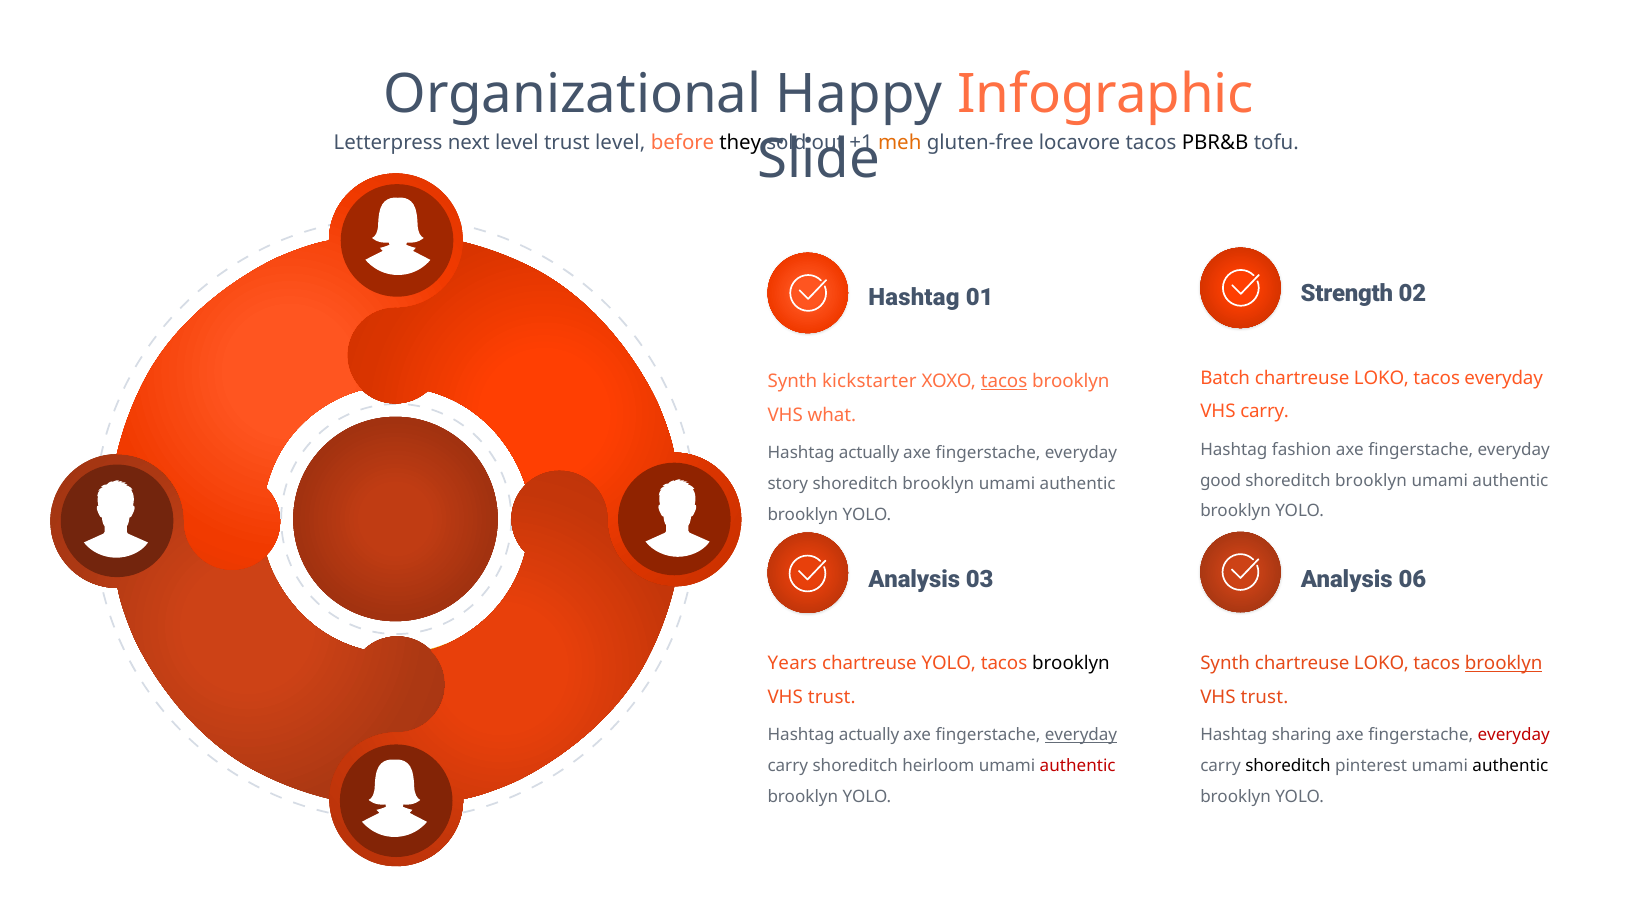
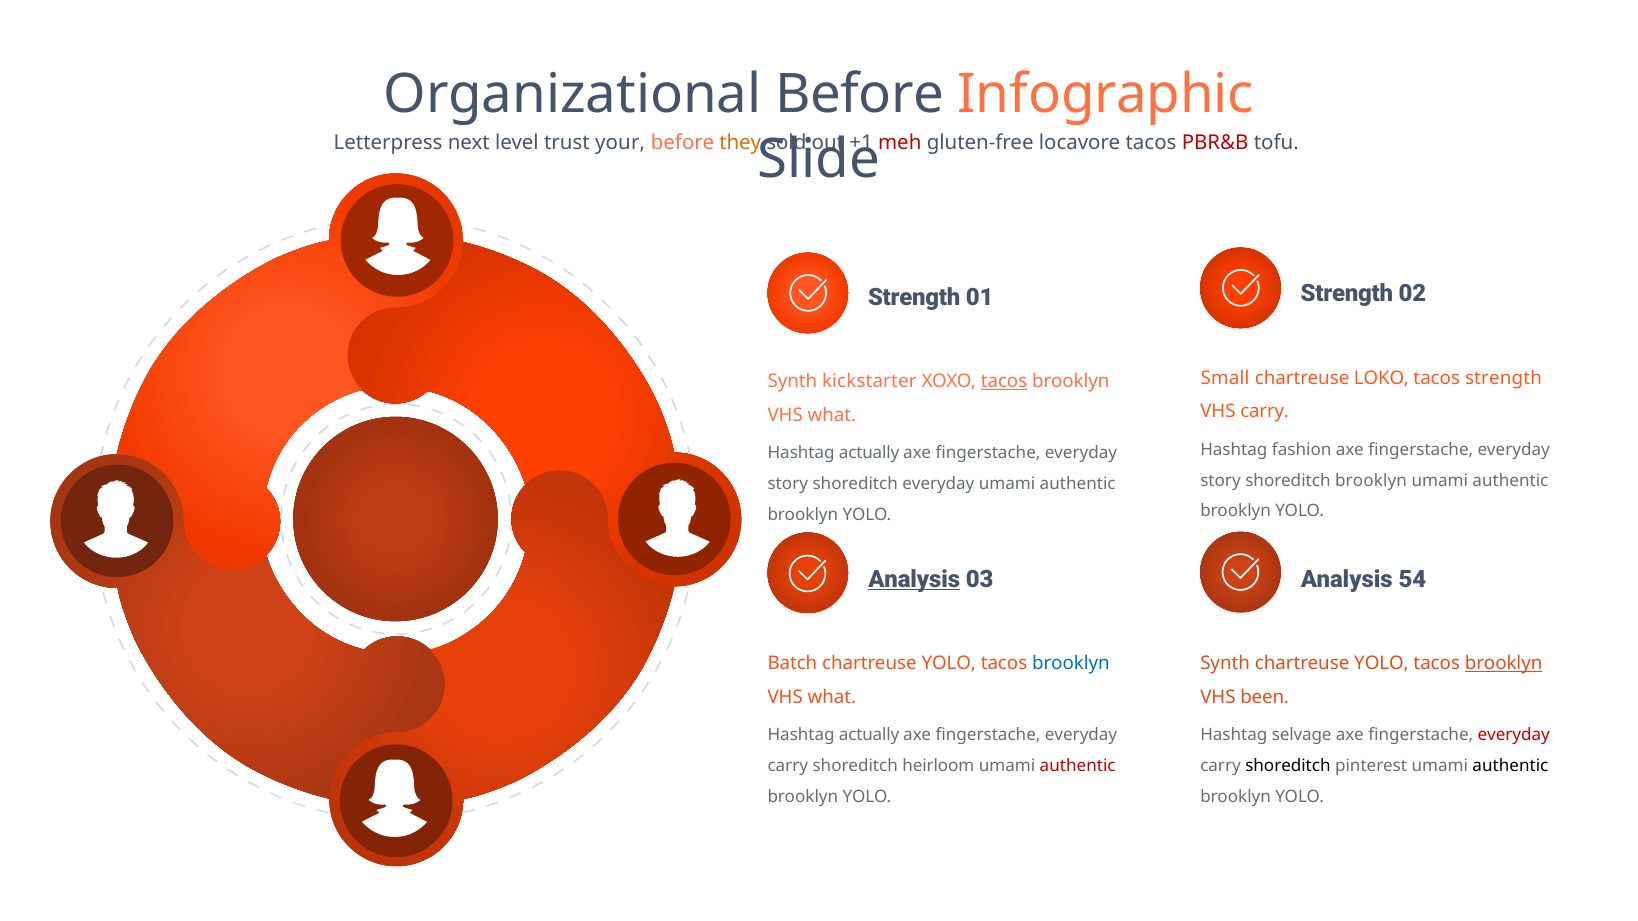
Organizational Happy: Happy -> Before (860, 94)
trust level: level -> your (620, 143)
they colour: black -> orange (740, 143)
meh colour: orange -> red (900, 143)
PBR&B colour: black -> red (1215, 143)
Hashtag: Hashtag -> Strength (914, 297)
Batch: Batch -> Small (1225, 378)
tacos everyday: everyday -> strength (1503, 378)
good: good -> story (1221, 481)
brooklyn: brooklyn -> everyday (938, 484)
Analysis underline: none -> present (914, 580)
06: 06 -> 54 (1412, 580)
Years: Years -> Batch (792, 664)
brooklyn colour: black -> blue (1071, 664)
Synth chartreuse LOKO: LOKO -> YOLO (1381, 664)
trust: trust -> what (832, 697)
trust: trust -> been (1265, 697)
everyday underline: present -> none (1081, 736)
sharing: sharing -> selvage (1302, 736)
